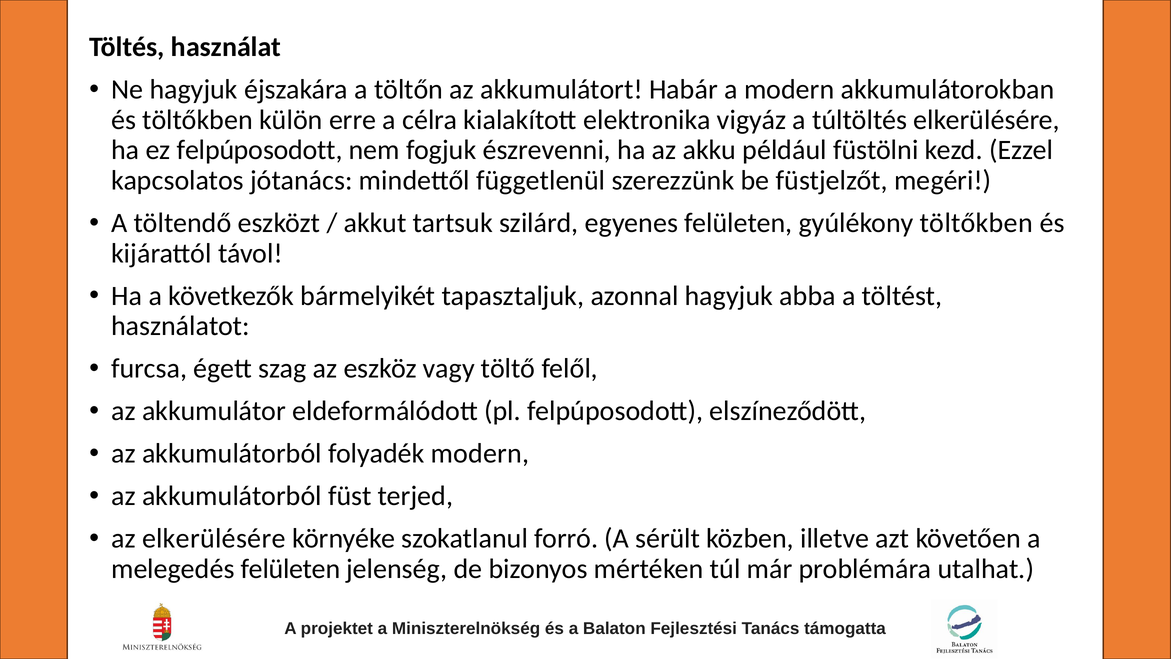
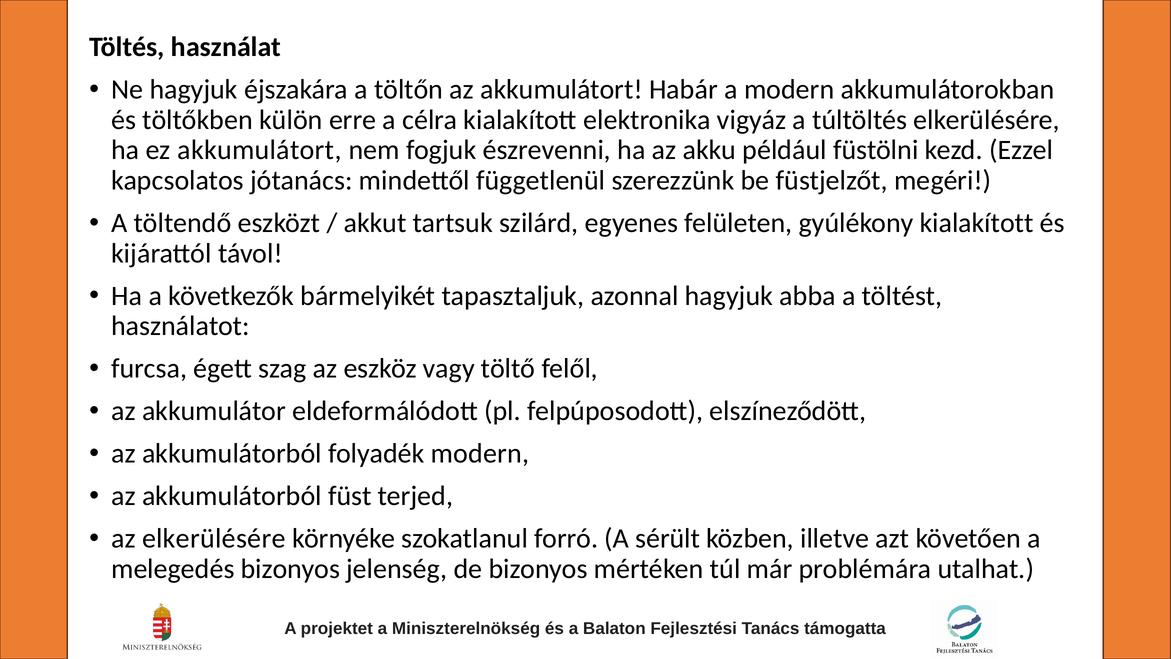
ez felpúposodott: felpúposodott -> akkumulátort (259, 150)
gyúlékony töltőkben: töltőkben -> kialakított (977, 223)
melegedés felületen: felületen -> bizonyos (290, 569)
